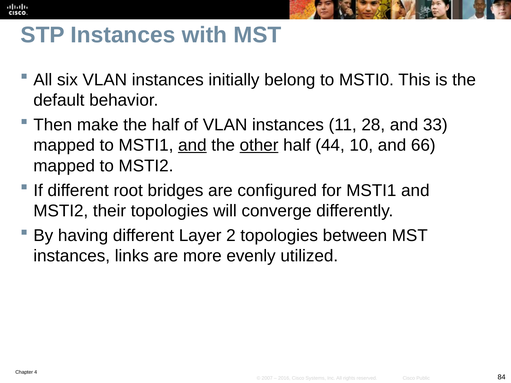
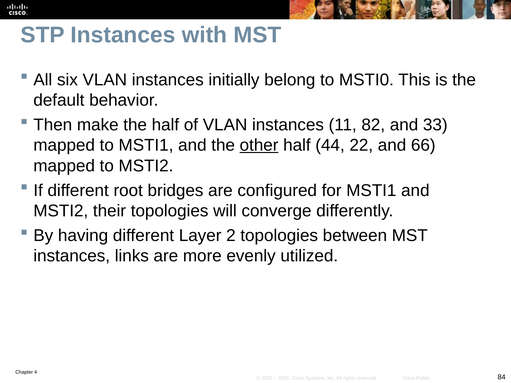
28: 28 -> 82 (373, 125)
and underline: present -> none (192, 145)
10: 10 -> 22 (361, 145)
